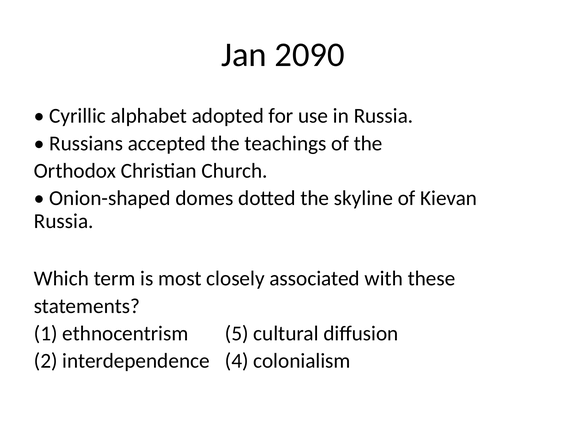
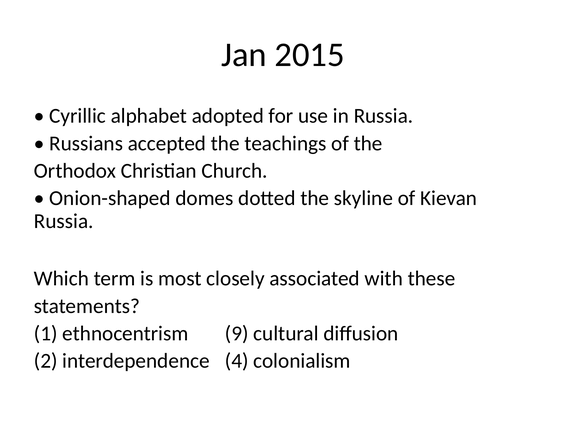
2090: 2090 -> 2015 (310, 55)
5: 5 -> 9 (237, 334)
